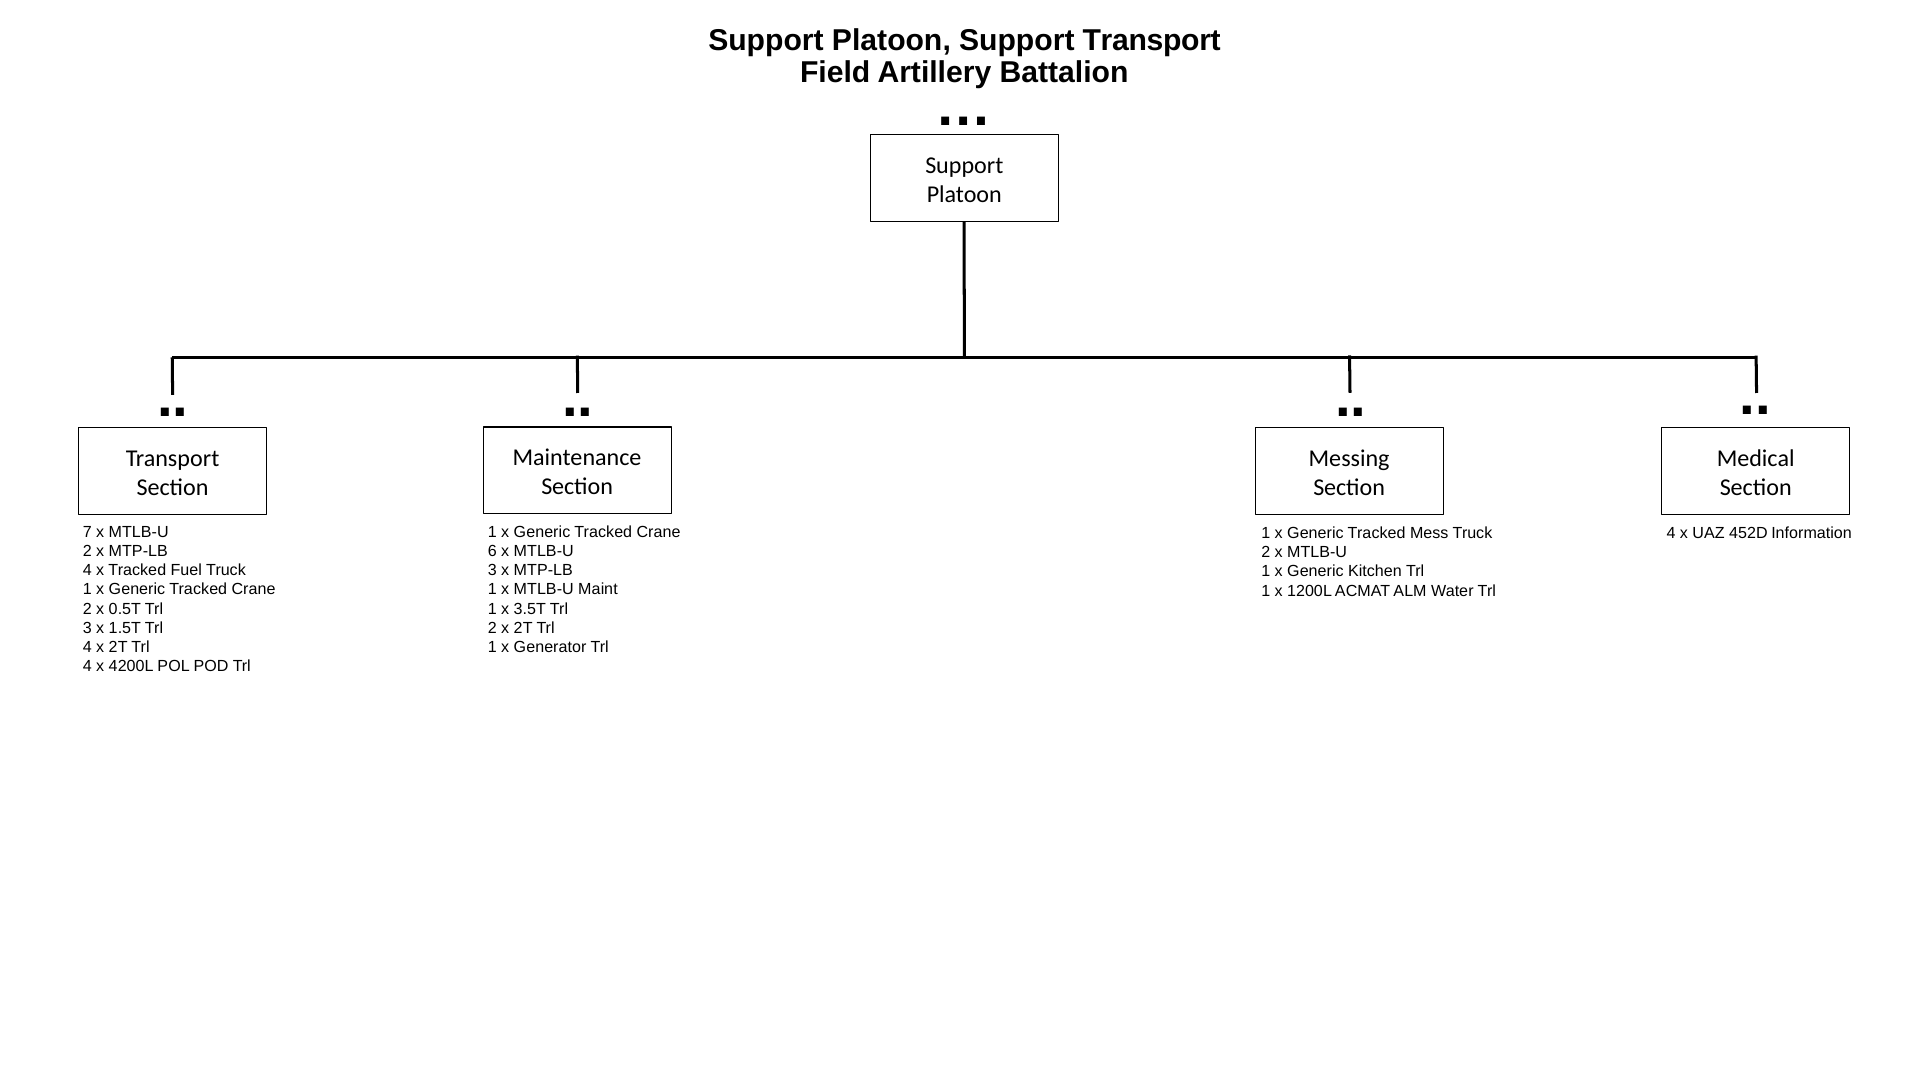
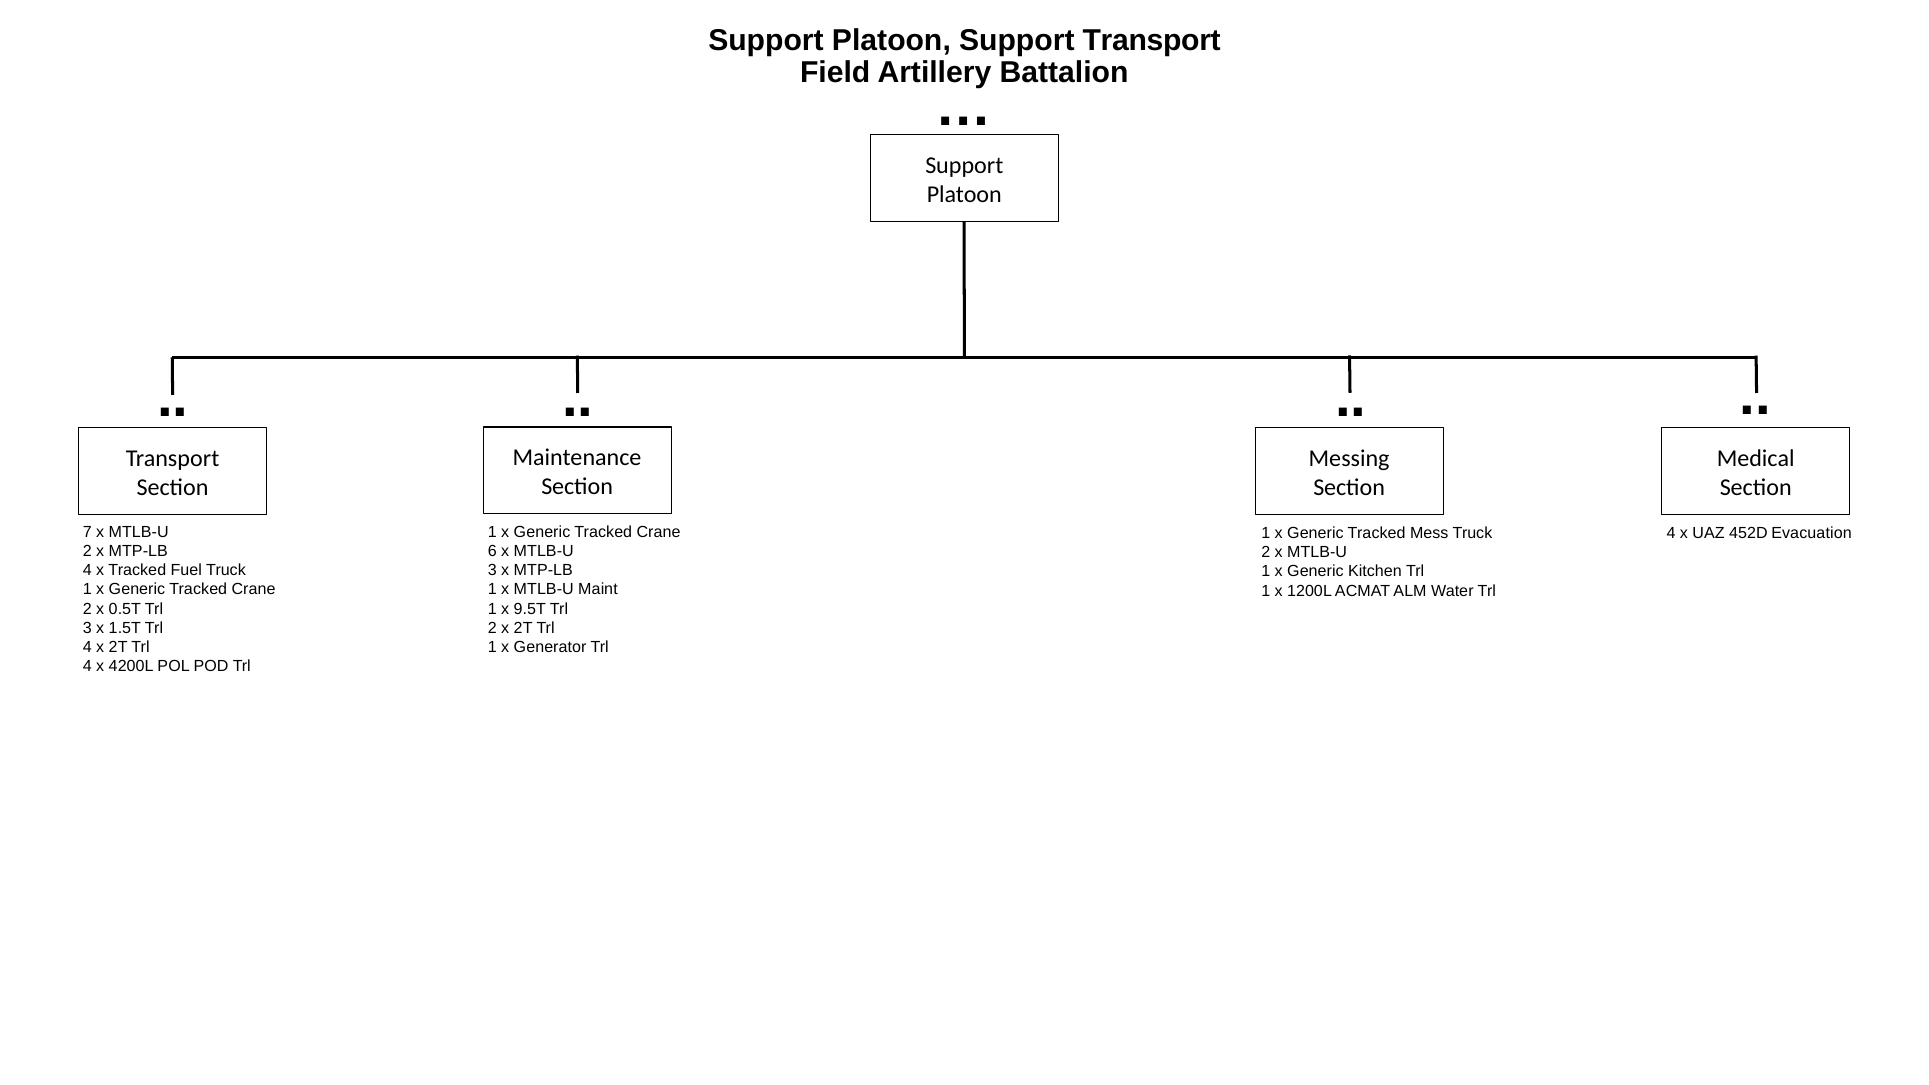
Information: Information -> Evacuation (1812, 533)
3.5T: 3.5T -> 9.5T (530, 609)
